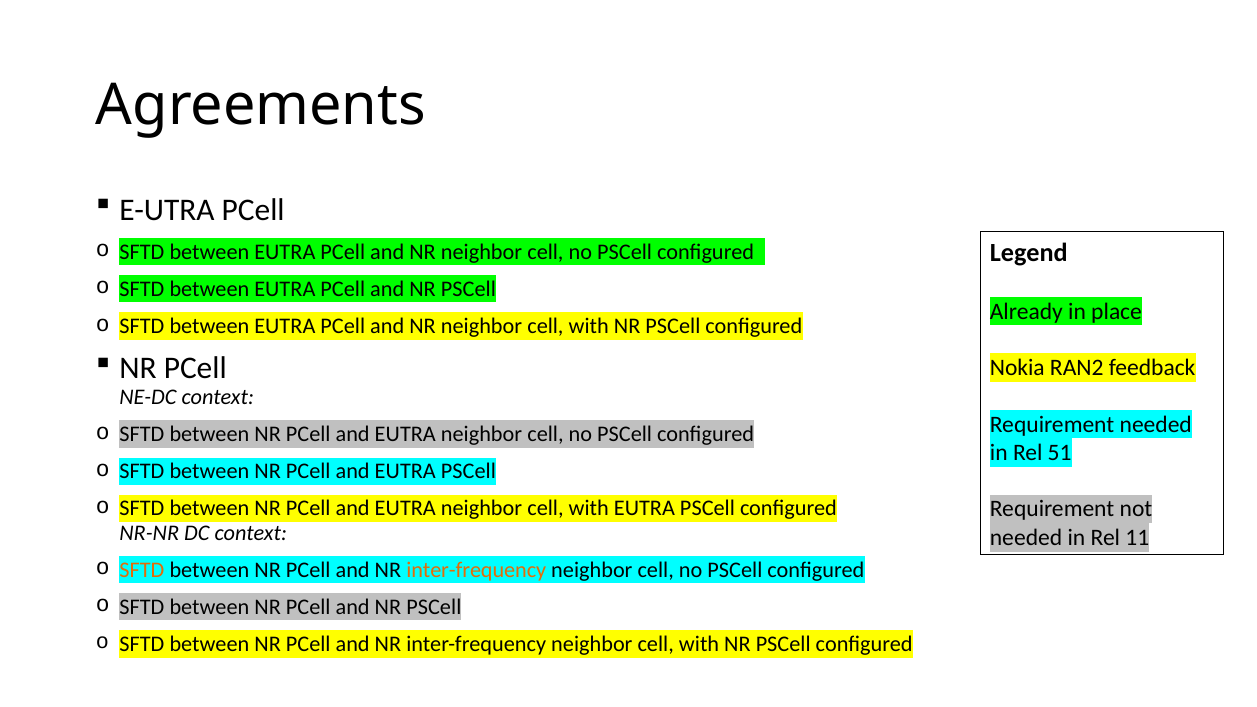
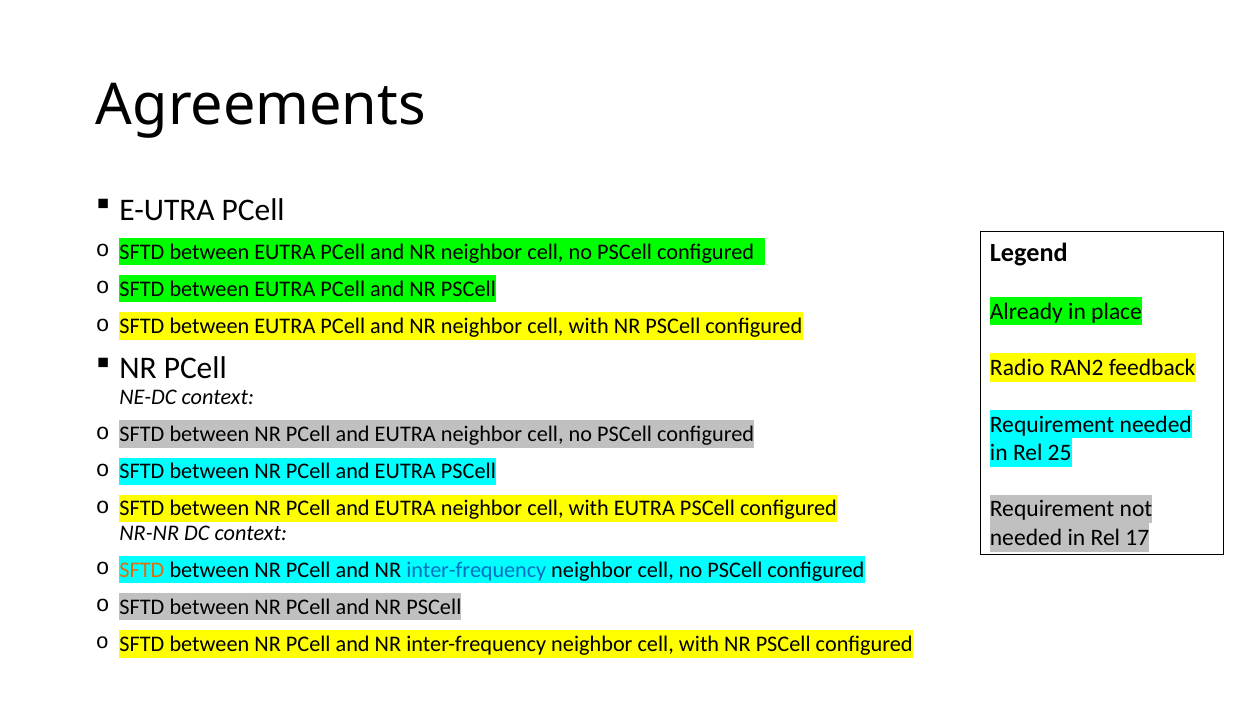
Nokia: Nokia -> Radio (1017, 368)
51: 51 -> 25 (1060, 453)
11: 11 -> 17 (1137, 538)
inter-frequency colour: orange -> blue (476, 570)
